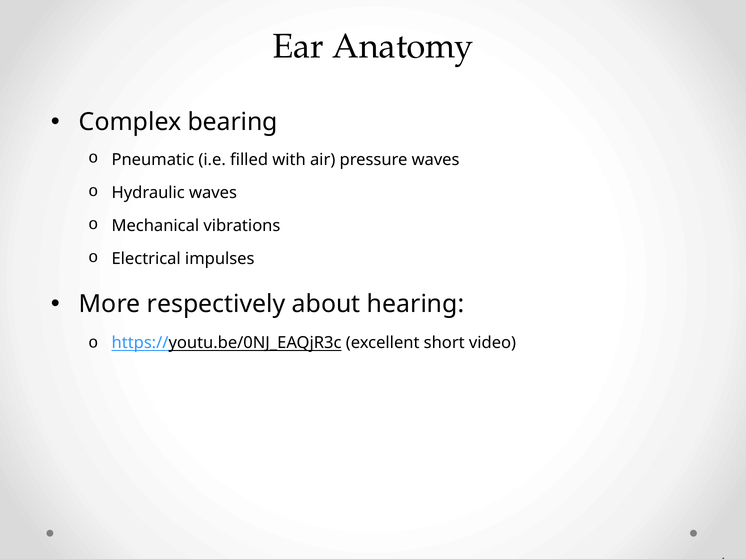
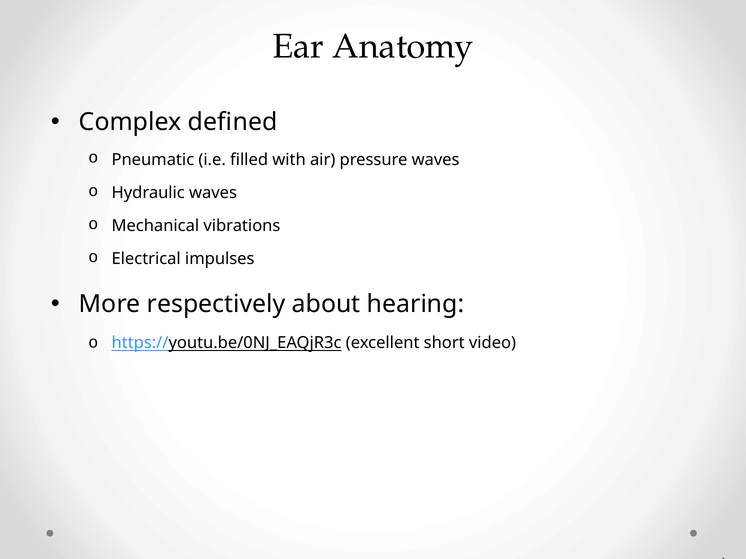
bearing: bearing -> defined (233, 122)
